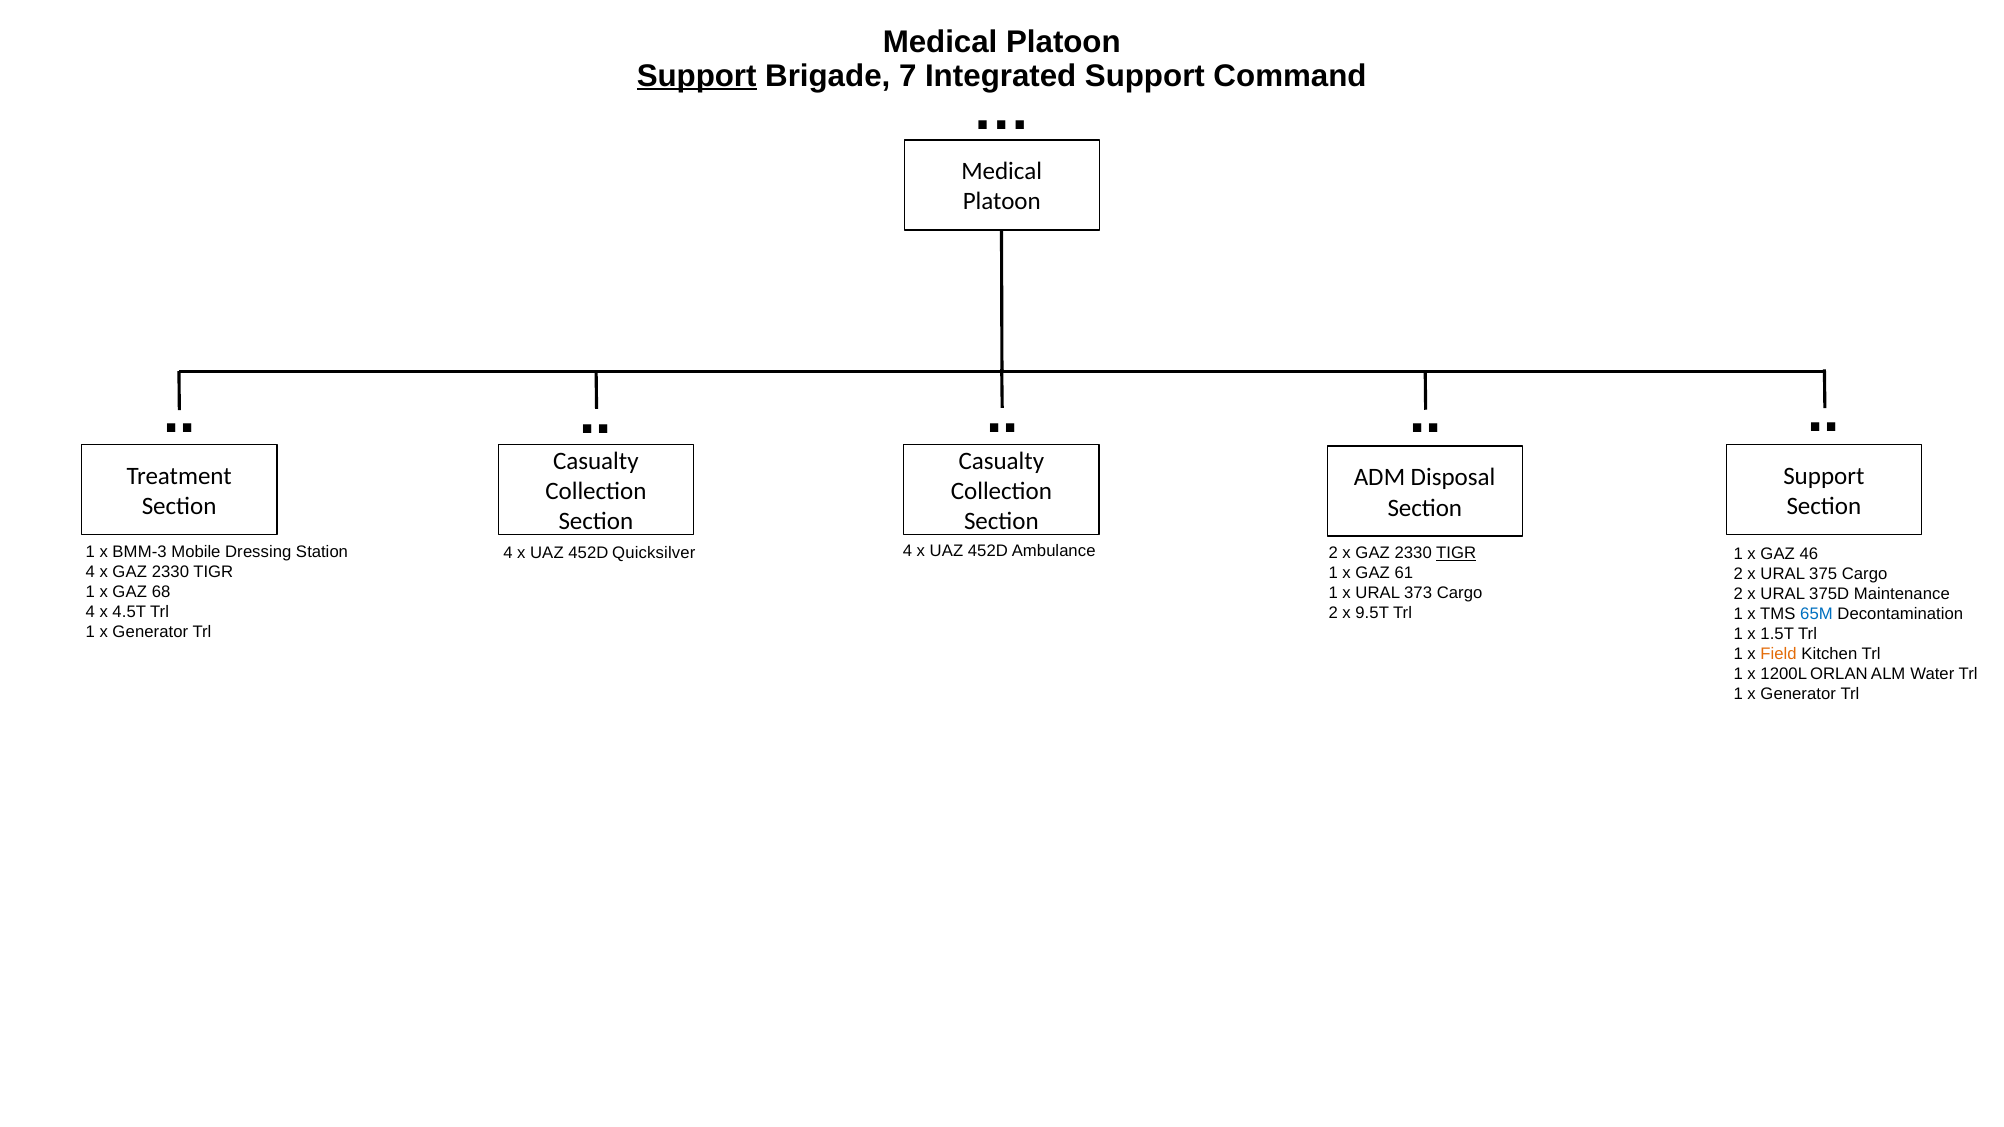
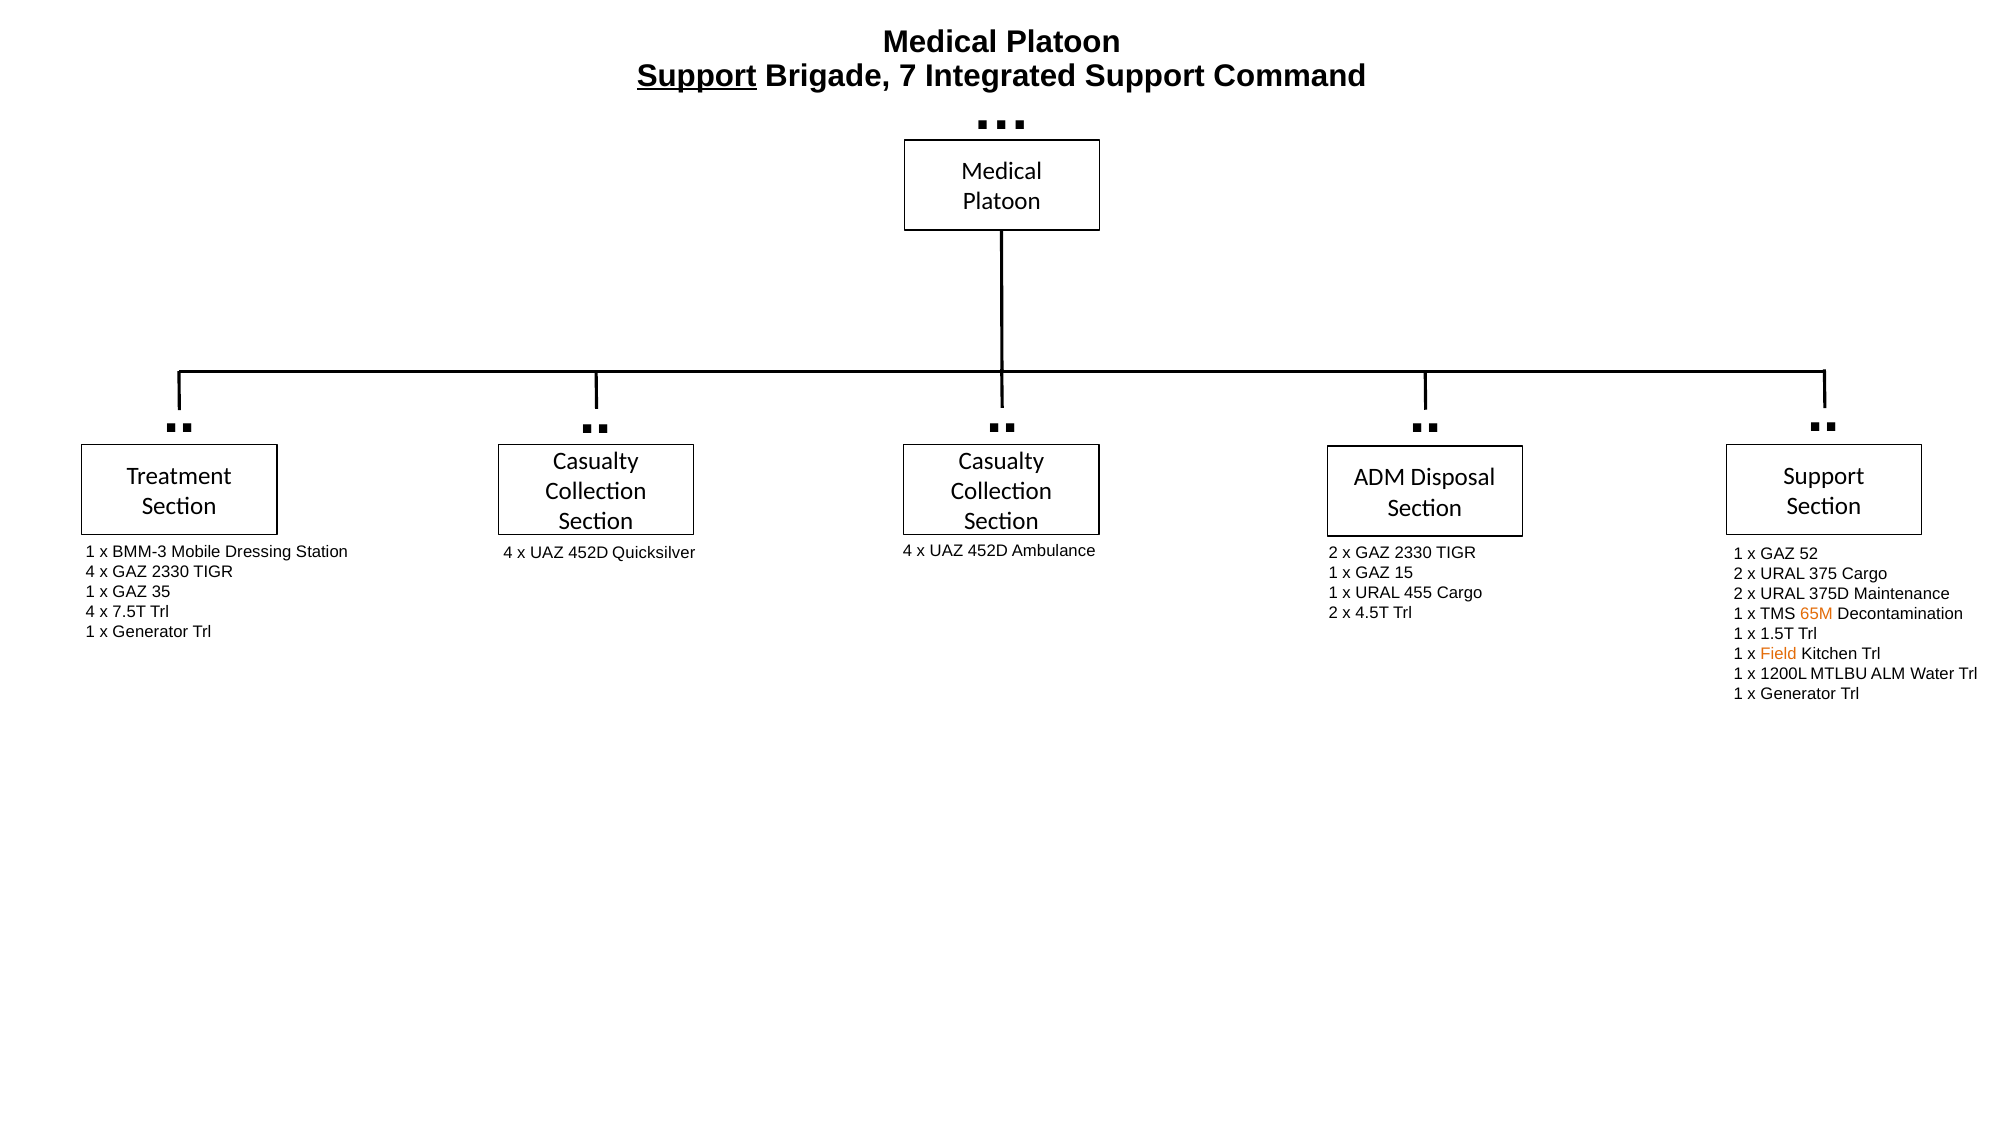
TIGR underline: present -> none (1456, 553)
46: 46 -> 52 (1809, 554)
61: 61 -> 15 (1404, 573)
68: 68 -> 35 (161, 592)
373: 373 -> 455 (1418, 593)
4.5T: 4.5T -> 7.5T (129, 612)
9.5T: 9.5T -> 4.5T (1372, 613)
65M colour: blue -> orange (1816, 614)
ORLAN: ORLAN -> MTLBU (1839, 674)
